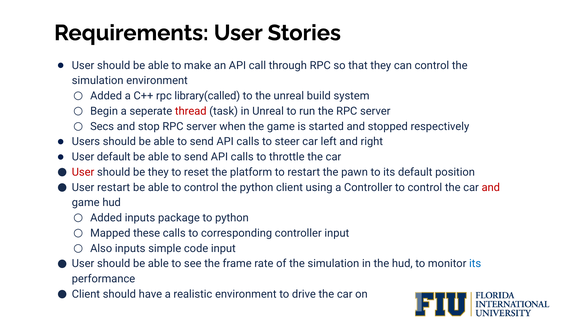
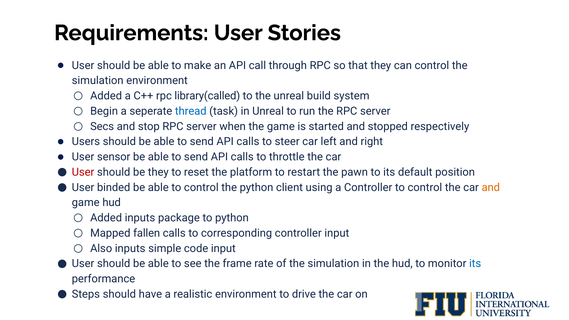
thread colour: red -> blue (191, 111)
User default: default -> sensor (114, 157)
User restart: restart -> binded (114, 187)
and colour: red -> orange (491, 187)
these: these -> fallen (147, 233)
Client: Client -> Steps (86, 294)
